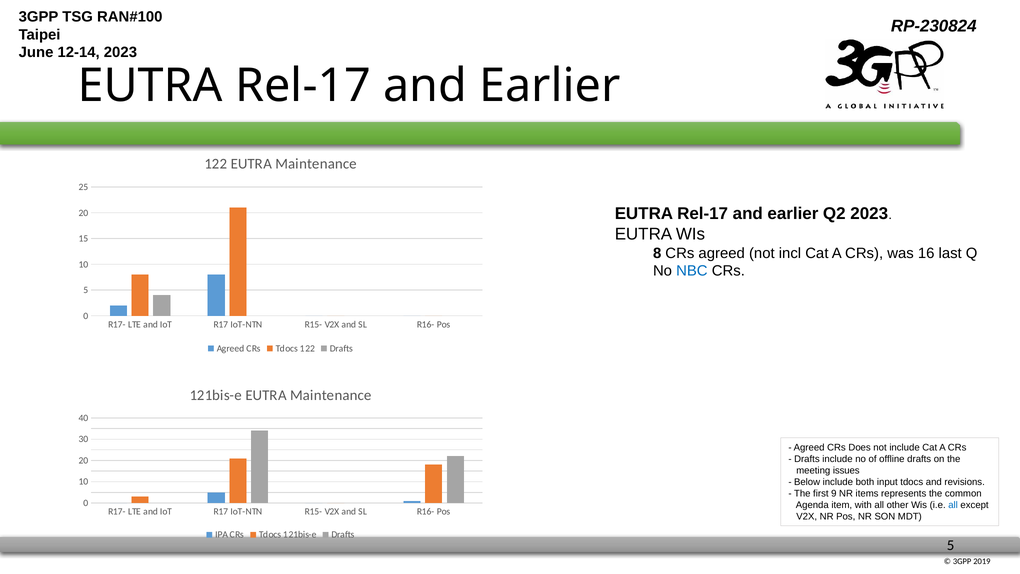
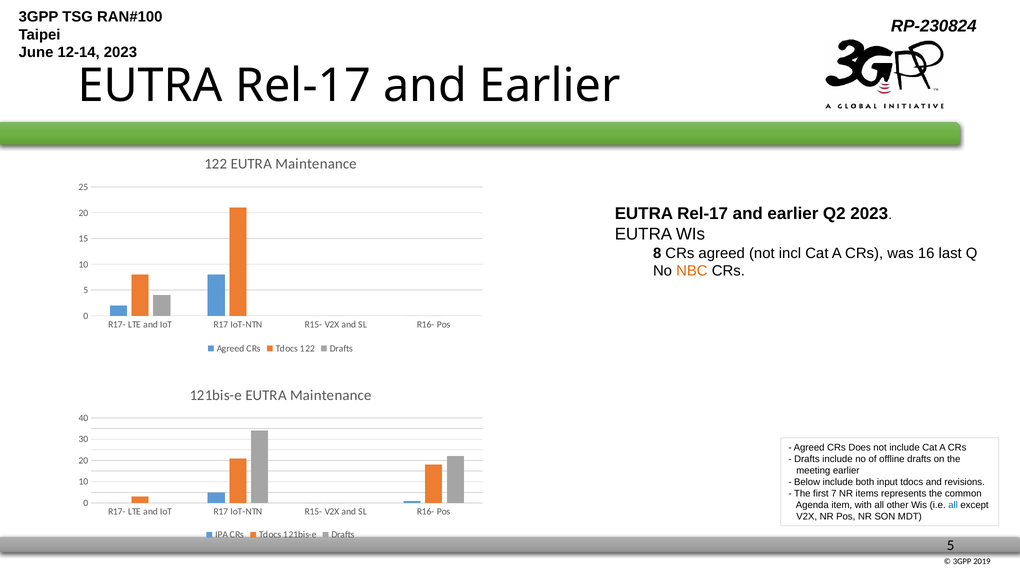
NBC colour: blue -> orange (692, 271)
meeting issues: issues -> earlier (846, 471)
9: 9 -> 7 (834, 494)
